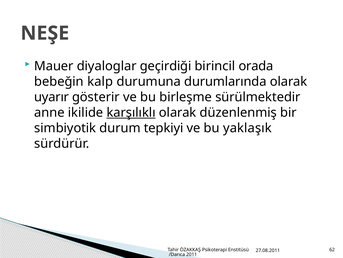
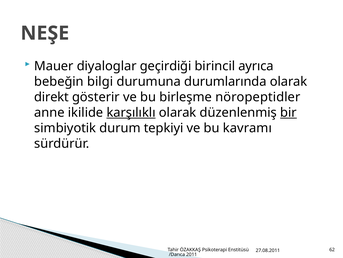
orada: orada -> ayrıca (256, 66)
kalp: kalp -> bilgi (100, 81)
uyarır: uyarır -> direkt (52, 97)
sürülmektedir: sürülmektedir -> nöropeptidler (258, 97)
bir underline: none -> present (288, 112)
yaklaşık: yaklaşık -> kavramı (247, 128)
